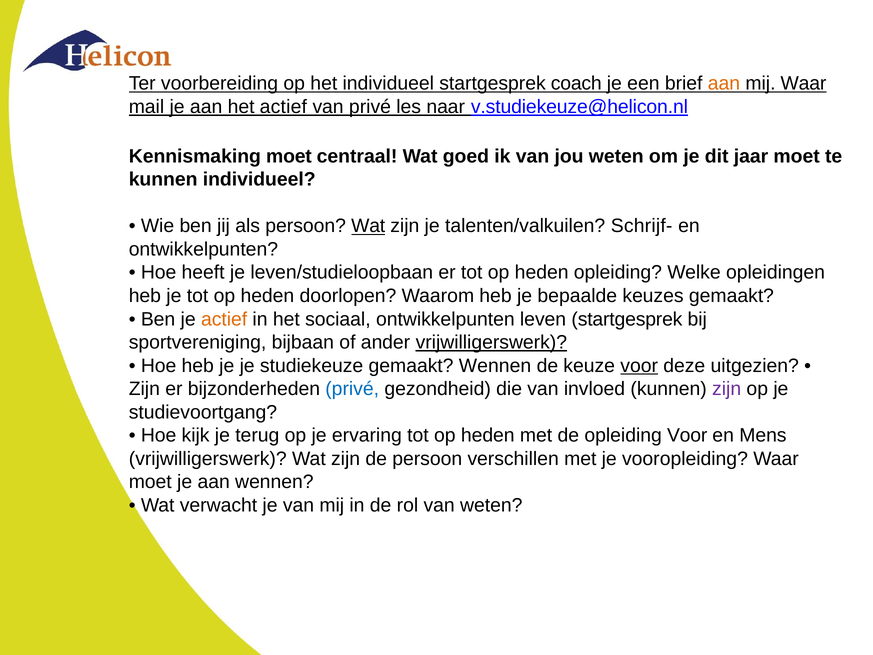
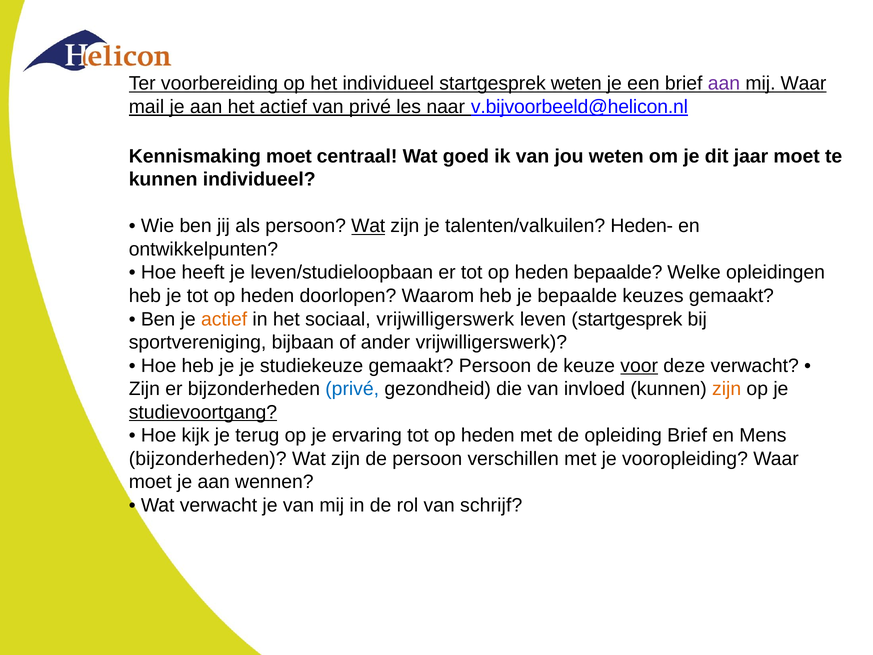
startgesprek coach: coach -> weten (576, 83)
aan colour: orange -> purple (724, 83)
v.studiekeuze@helicon.nl: v.studiekeuze@helicon.nl -> v.bijvoorbeeld@helicon.nl (579, 107)
Schrijf-: Schrijf- -> Heden- (642, 226)
heden opleiding: opleiding -> bepaalde (618, 272)
sociaal ontwikkelpunten: ontwikkelpunten -> vrijwilligerswerk (445, 319)
vrijwilligerswerk underline: present -> none (491, 342)
gemaakt Wennen: Wennen -> Persoon (495, 366)
deze uitgezien: uitgezien -> verwacht (755, 366)
zijn colour: purple -> orange (727, 389)
studievoortgang underline: none -> present (203, 412)
opleiding Voor: Voor -> Brief (687, 435)
vrijwilligerswerk: vrijwilligerswerk -> bijzonderheden (208, 459)
van weten: weten -> schrijf (491, 505)
